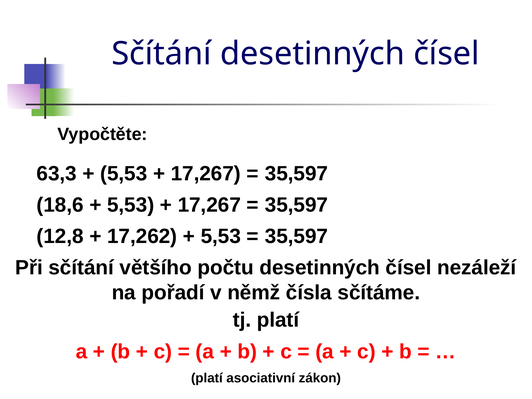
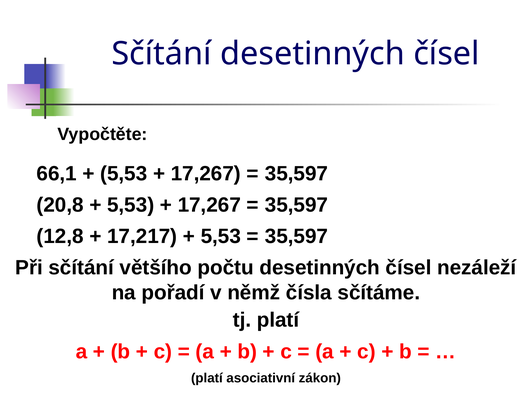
63,3: 63,3 -> 66,1 (57, 174)
18,6: 18,6 -> 20,8 (60, 205)
17,262: 17,262 -> 17,217 (142, 236)
